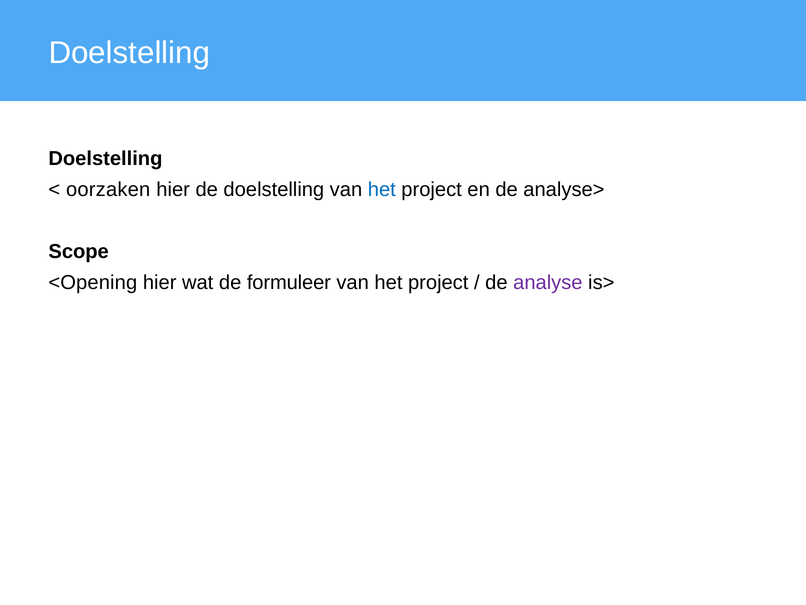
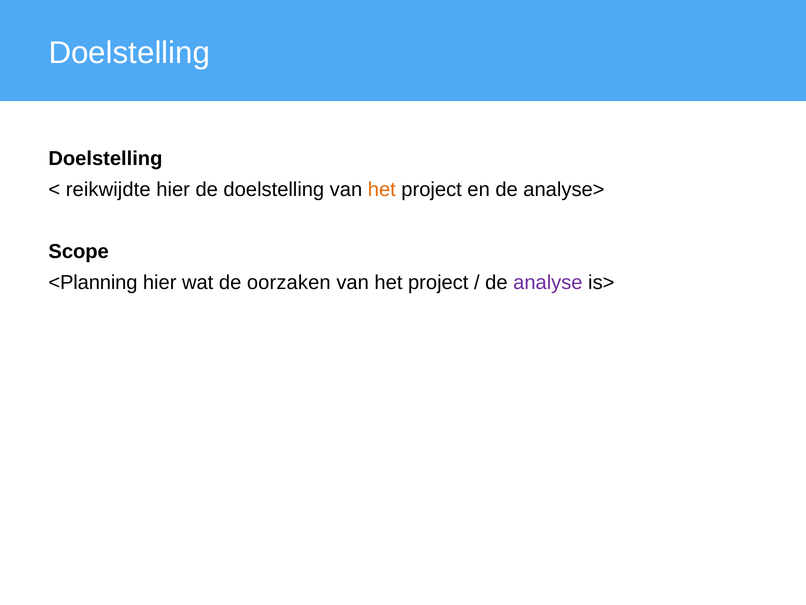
oorzaken: oorzaken -> reikwijdte (108, 189)
het colour: blue -> orange (382, 189)
<Opening: <Opening -> <Planning (93, 282)
formuleer: formuleer -> oorzaken (289, 282)
